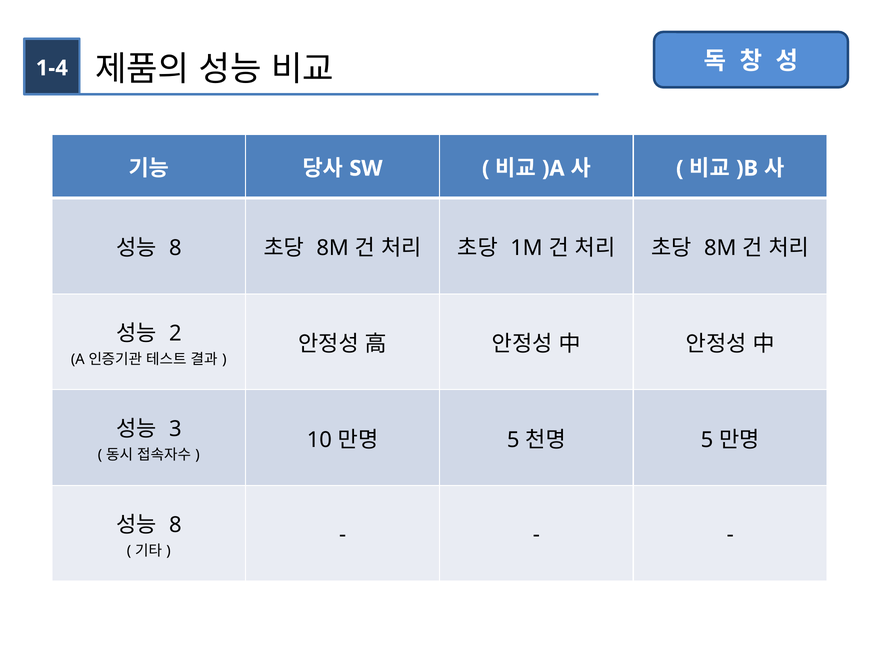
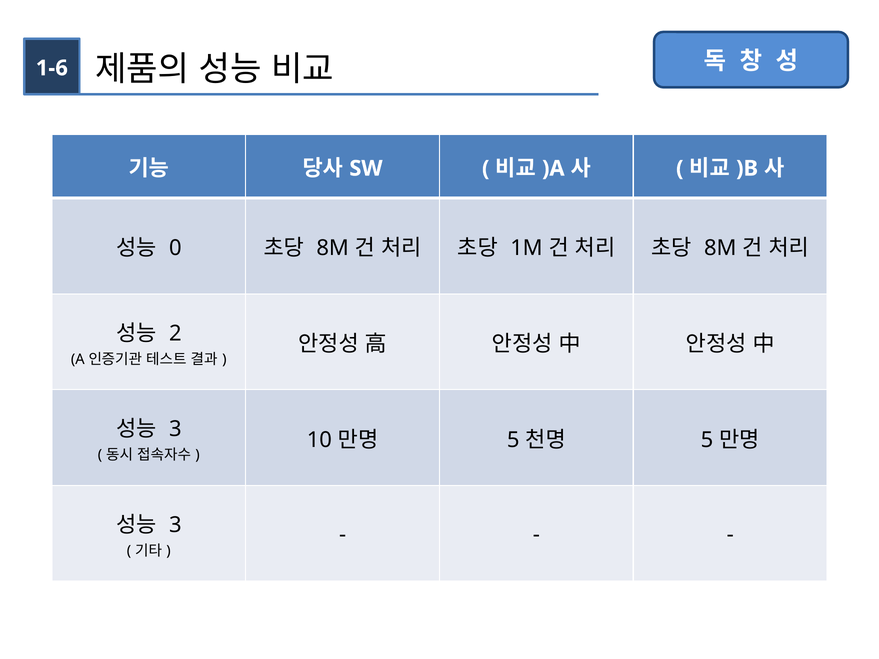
1-4: 1-4 -> 1-6 (52, 68)
8: 8 -> 0 (175, 248)
8: 8 -> 3 (175, 525)
